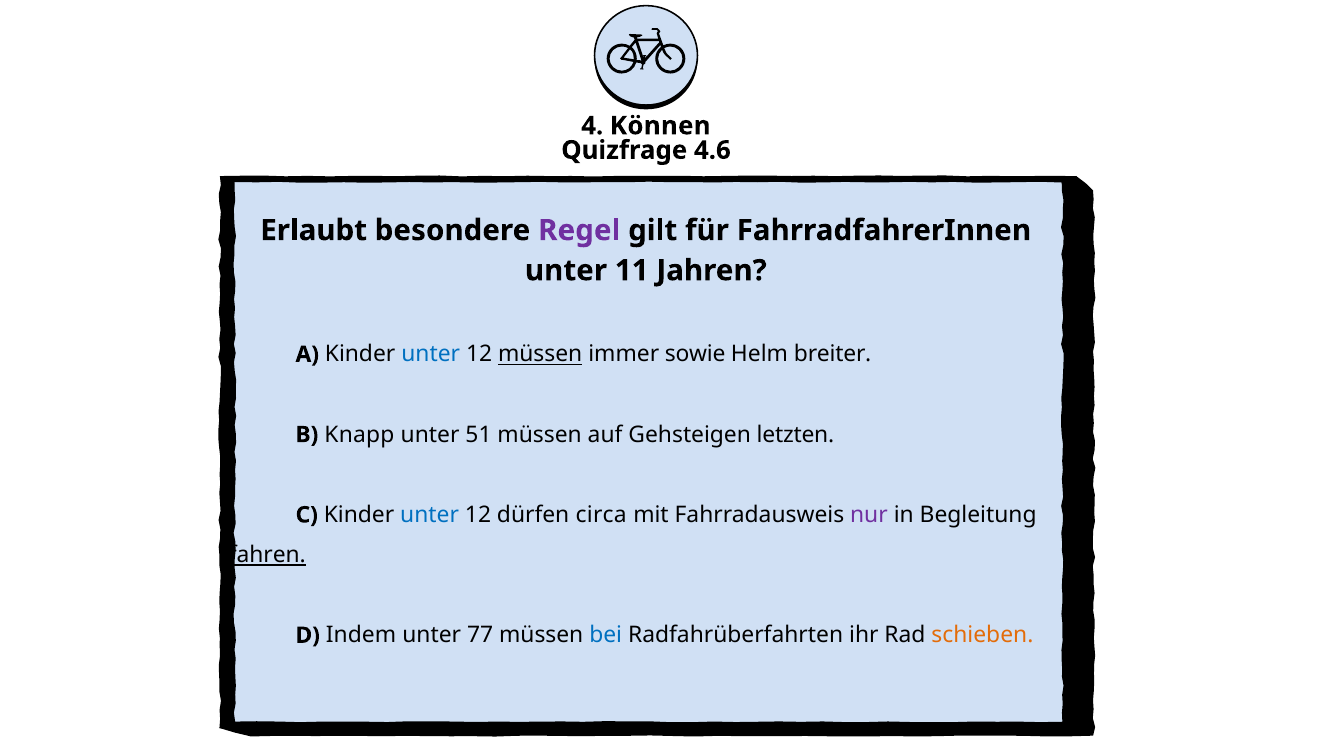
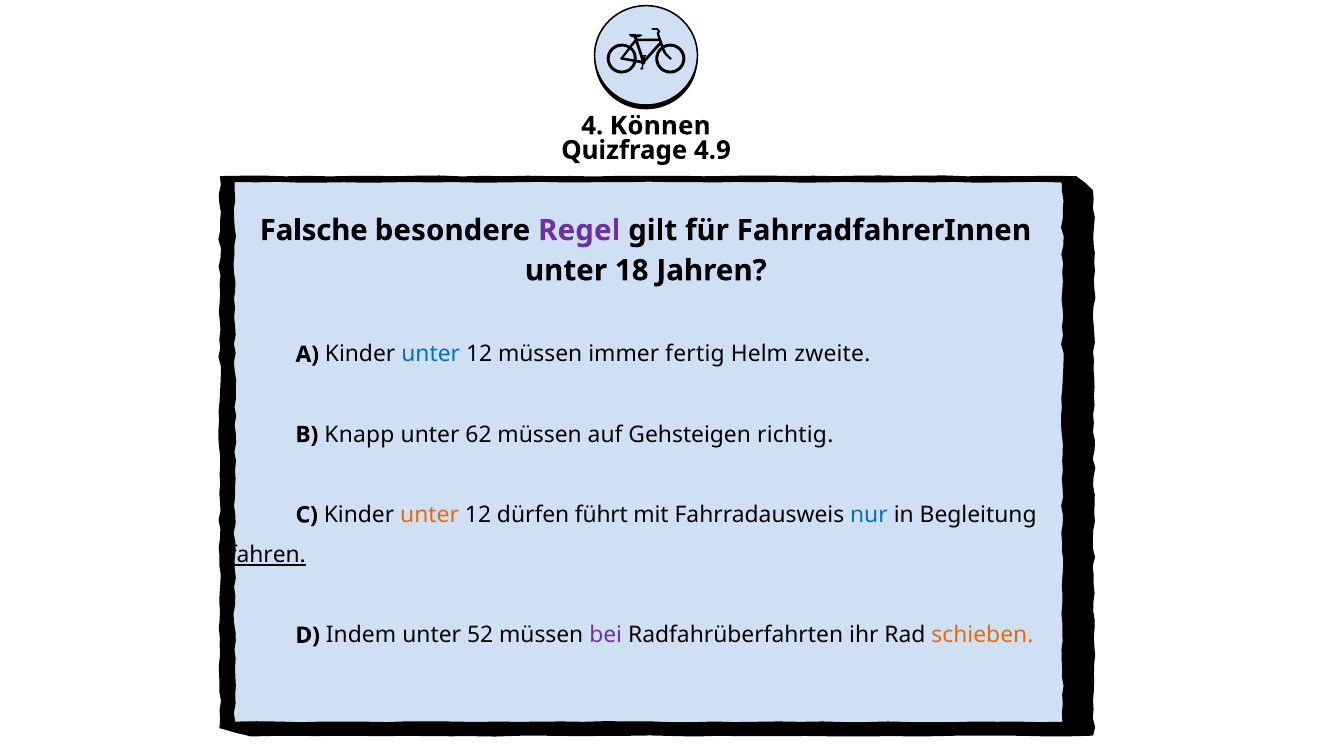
4.6: 4.6 -> 4.9 (712, 150)
Erlaubt: Erlaubt -> Falsche (314, 230)
11: 11 -> 18 (632, 271)
müssen underline: present -> none (540, 355)
sowie: sowie -> fertig (695, 355)
breiter: breiter -> zweite (832, 355)
51: 51 -> 62 (479, 435)
letzten: letzten -> richtig (795, 435)
unter colour: blue -> orange (430, 515)
circa: circa -> führt (601, 515)
nur colour: purple -> blue (869, 515)
77: 77 -> 52 (480, 636)
bei colour: blue -> purple (606, 636)
